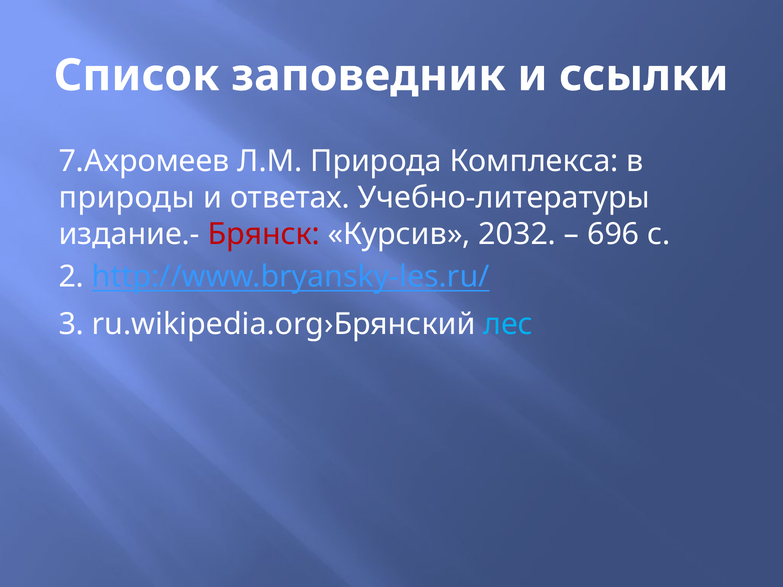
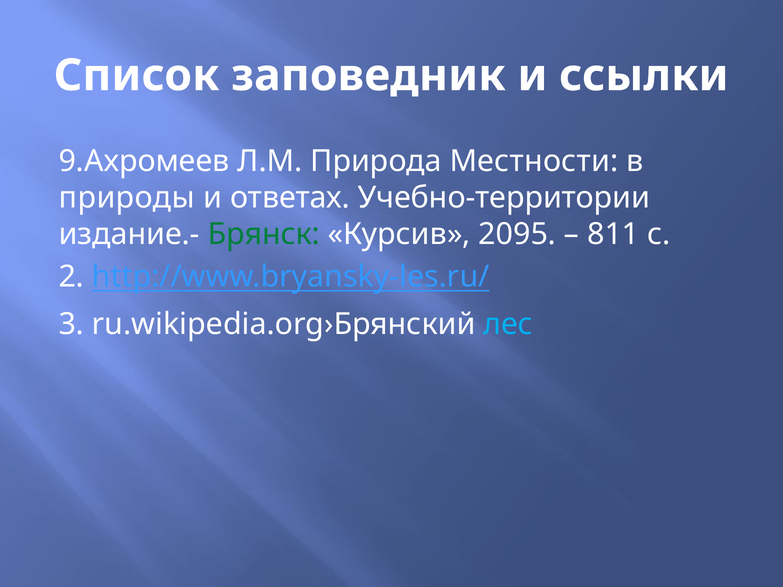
7.Ахромеев: 7.Ахромеев -> 9.Ахромеев (144, 161)
Комплекса: Комплекса -> Местности (534, 161)
Учебно-литературы: Учебно-литературы -> Учебно-территории (504, 198)
Брянск colour: red -> green (264, 234)
2032: 2032 -> 2095 (517, 234)
696: 696 -> 811 (613, 234)
